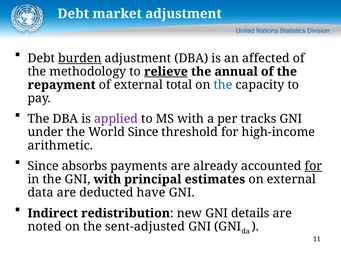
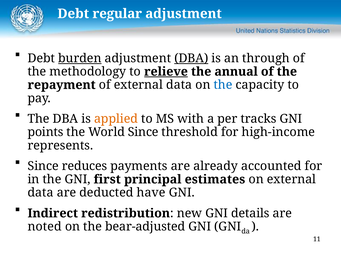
market: market -> regular (117, 14)
DBA underline: none -> present (191, 58)
affected: affected -> through (266, 58)
of external total: total -> data (179, 85)
applied colour: purple -> orange (116, 119)
under: under -> points (45, 132)
arithmetic: arithmetic -> represents (60, 145)
absorbs: absorbs -> reduces (85, 166)
for underline: present -> none (313, 166)
GNI with: with -> first (107, 179)
sent-adjusted: sent-adjusted -> bear-adjusted (145, 226)
